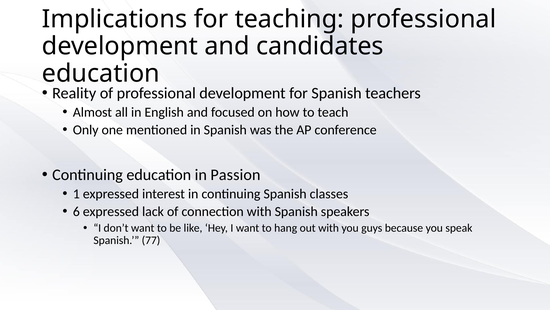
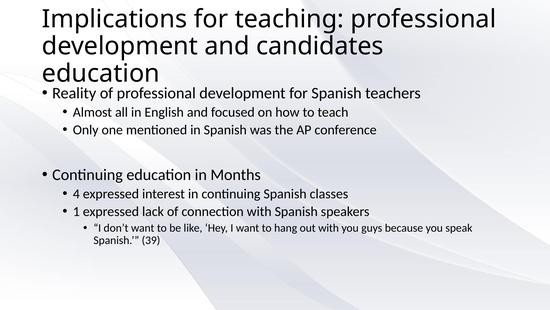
Passion: Passion -> Months (236, 175)
1: 1 -> 4 (76, 193)
6: 6 -> 1 (76, 211)
77: 77 -> 39 (151, 240)
